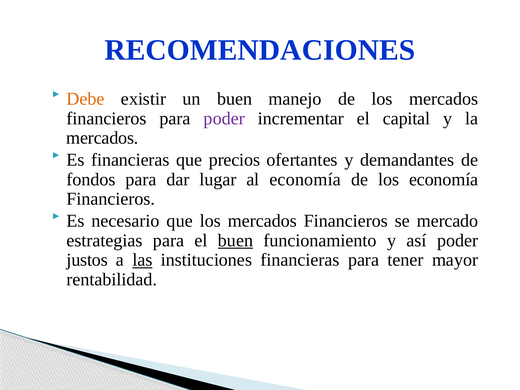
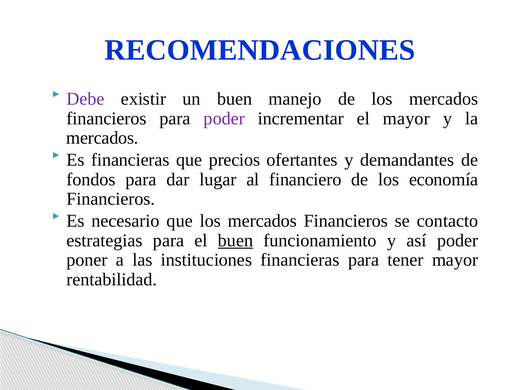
Debe colour: orange -> purple (86, 99)
el capital: capital -> mayor (406, 118)
al economía: economía -> financiero (305, 179)
mercado: mercado -> contacto (448, 221)
justos: justos -> poner (87, 260)
las underline: present -> none (142, 260)
